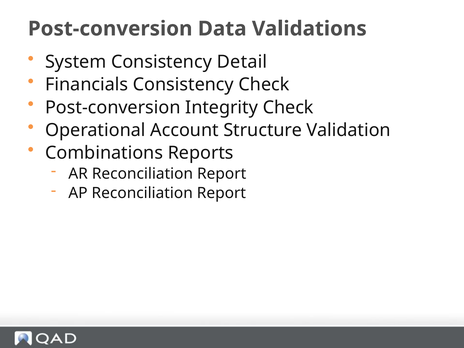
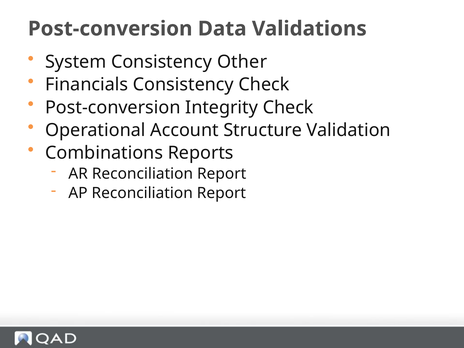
Detail: Detail -> Other (242, 62)
